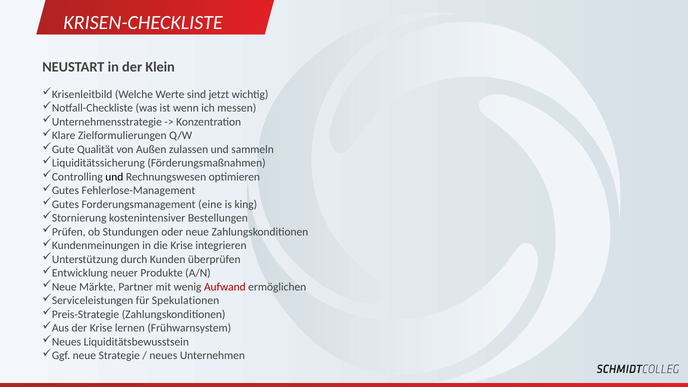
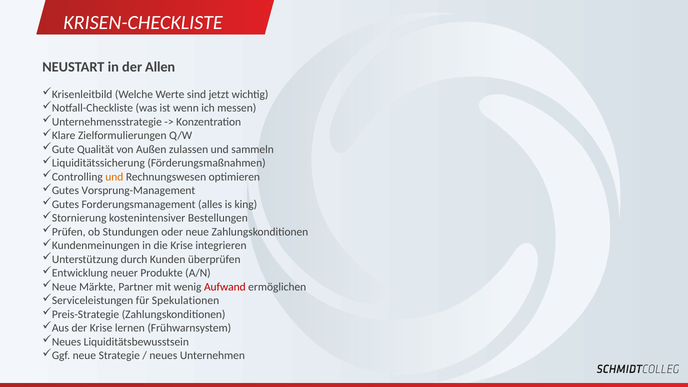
Klein: Klein -> Allen (160, 67)
und colour: black -> orange (114, 177)
Fehlerlose-Management: Fehlerlose-Management -> Vorsprung-Management (138, 191)
eine: eine -> alles (210, 204)
